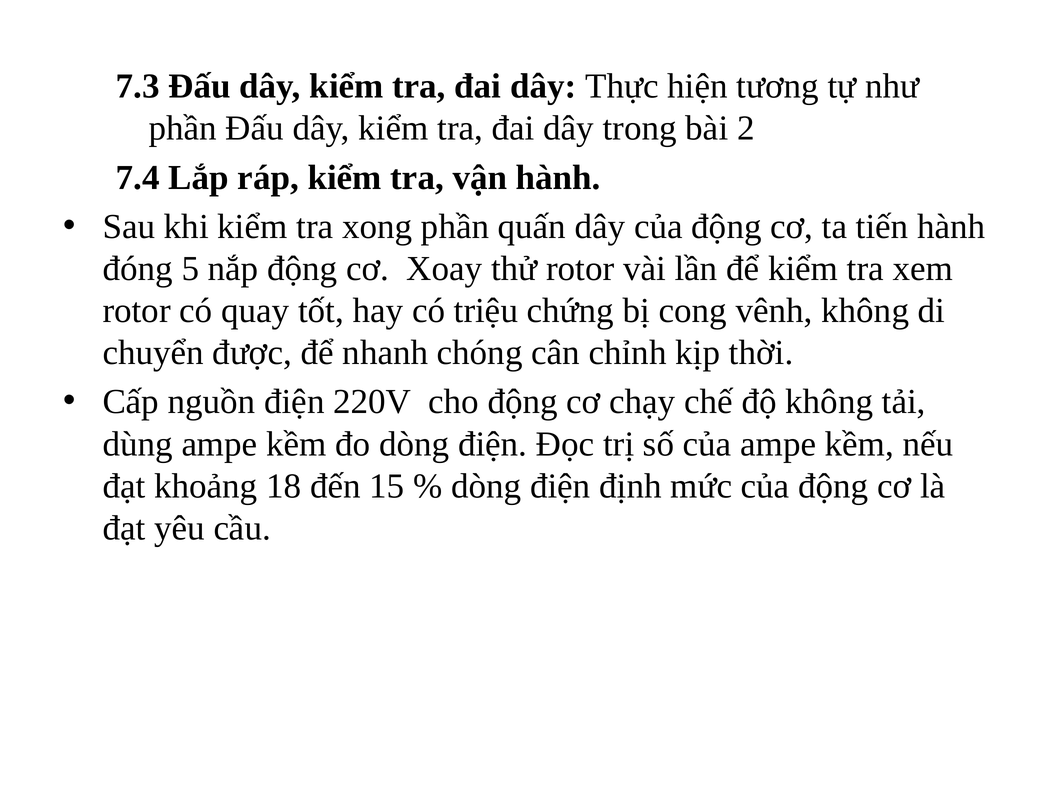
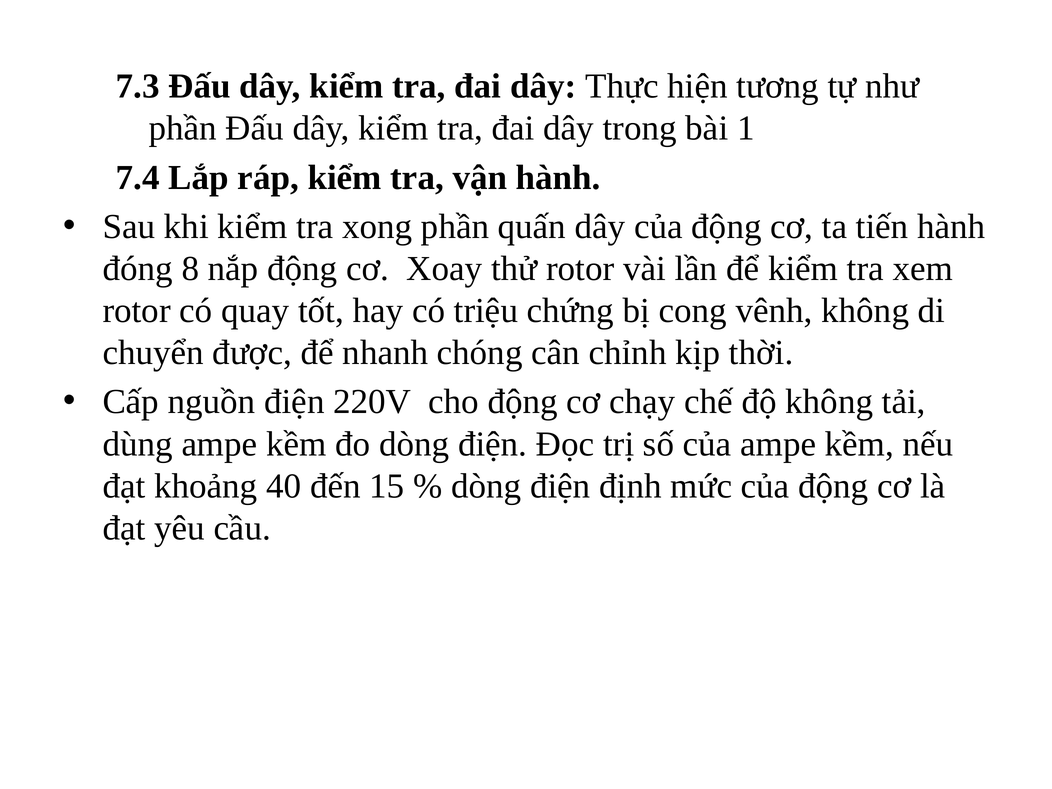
2: 2 -> 1 (746, 128)
5: 5 -> 8 (190, 269)
18: 18 -> 40 (284, 486)
